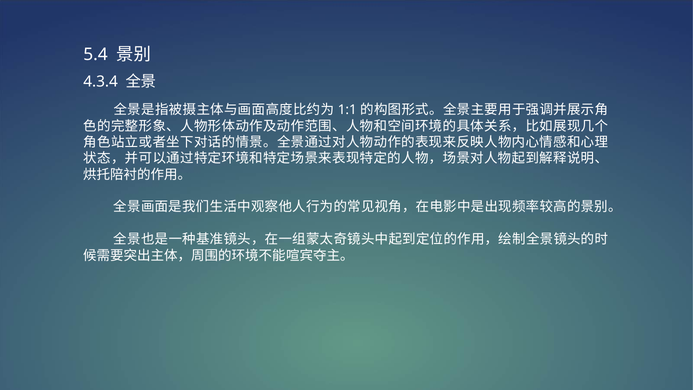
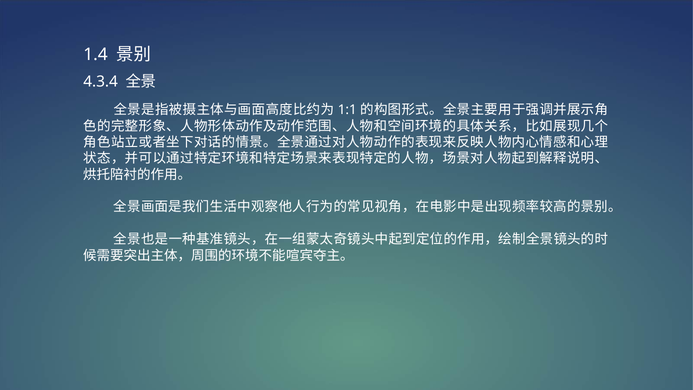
5.4: 5.4 -> 1.4 (96, 55)
